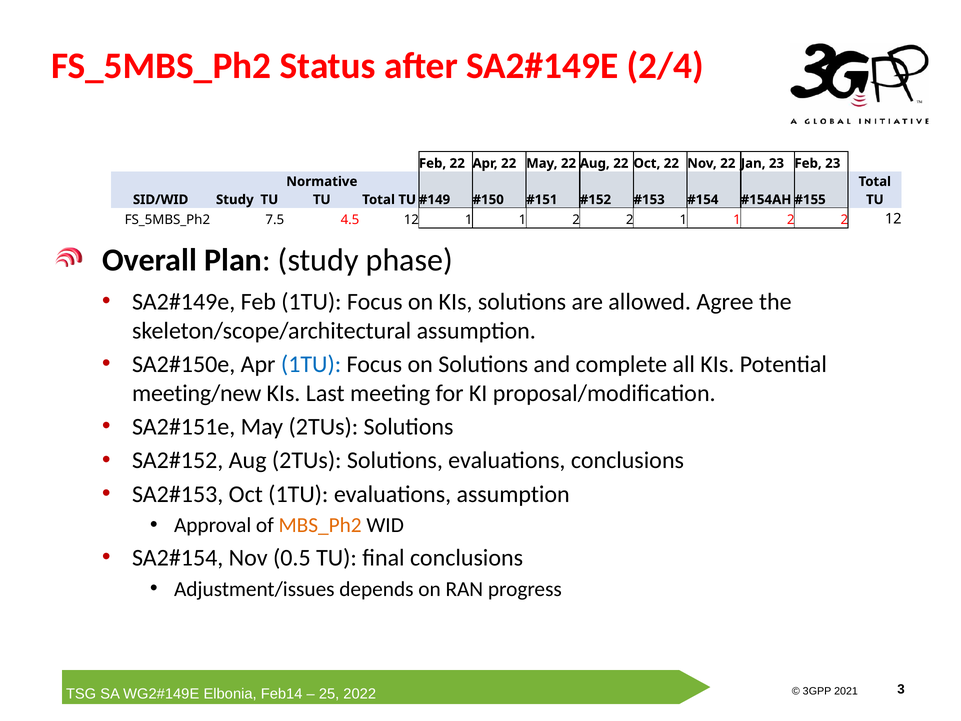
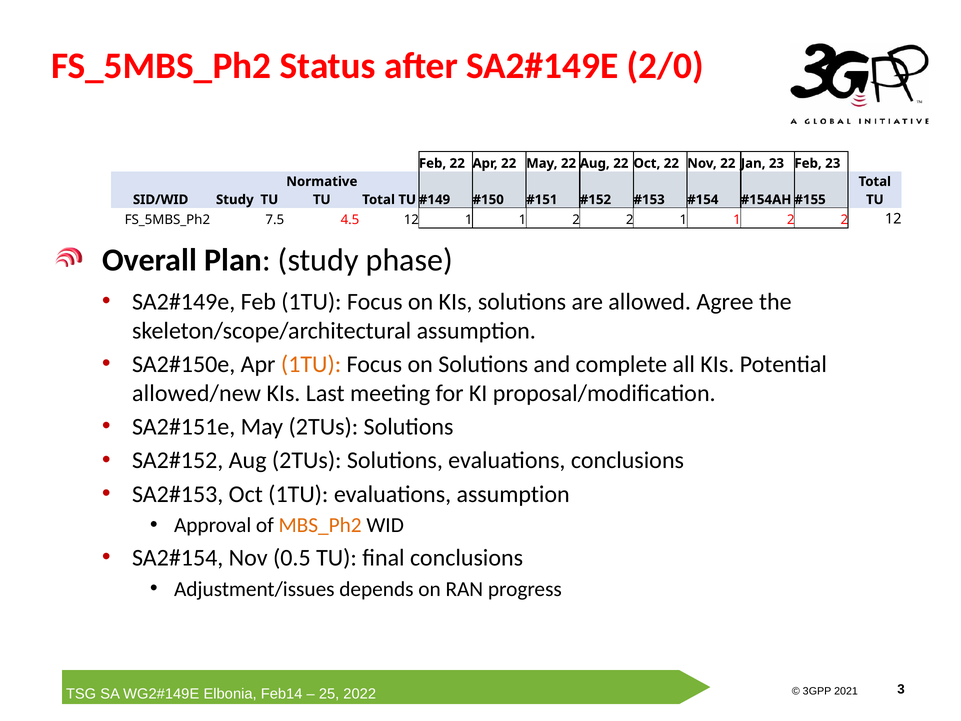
2/4: 2/4 -> 2/0 (665, 66)
1TU colour: blue -> orange (311, 364)
meeting/new: meeting/new -> allowed/new (197, 393)
